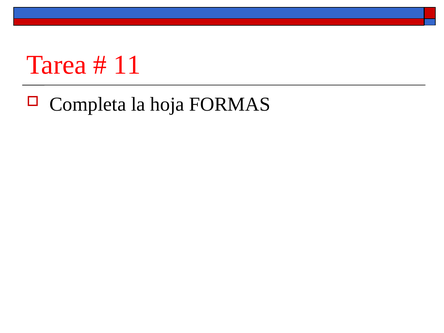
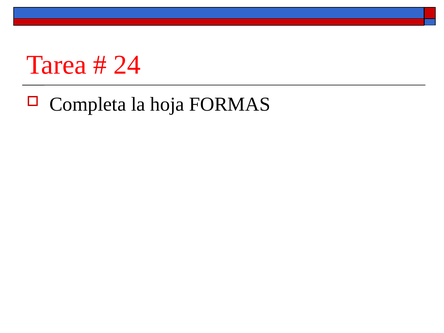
11: 11 -> 24 (127, 65)
